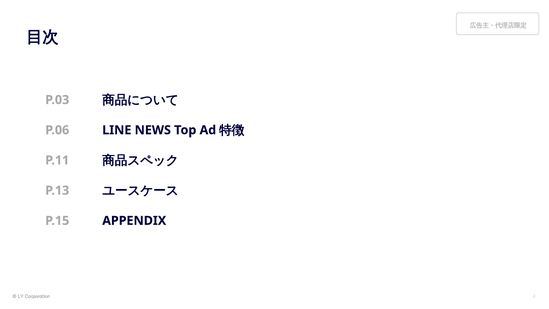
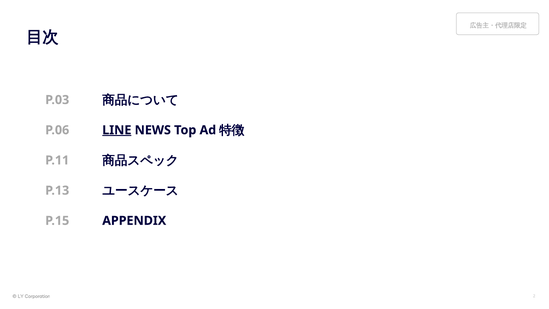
LINE underline: none -> present (117, 130)
